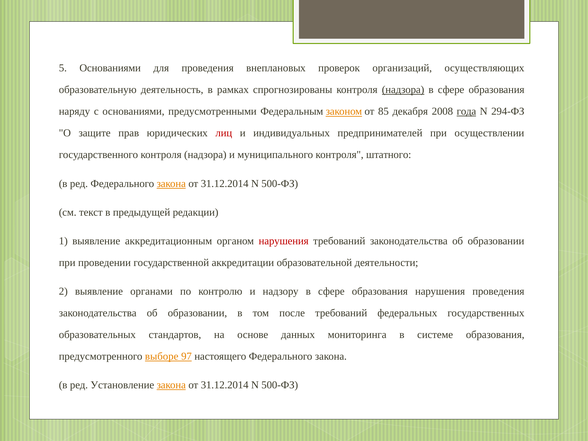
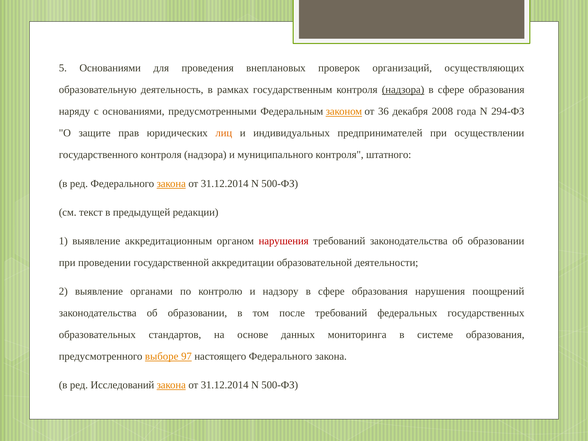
спрогнозированы: спрогнозированы -> государственным (293, 90)
85: 85 -> 36 (383, 111)
года underline: present -> none (466, 111)
лиц colour: red -> orange (224, 133)
нарушения проведения: проведения -> поощрений (498, 291)
Установление: Установление -> Исследований (122, 385)
